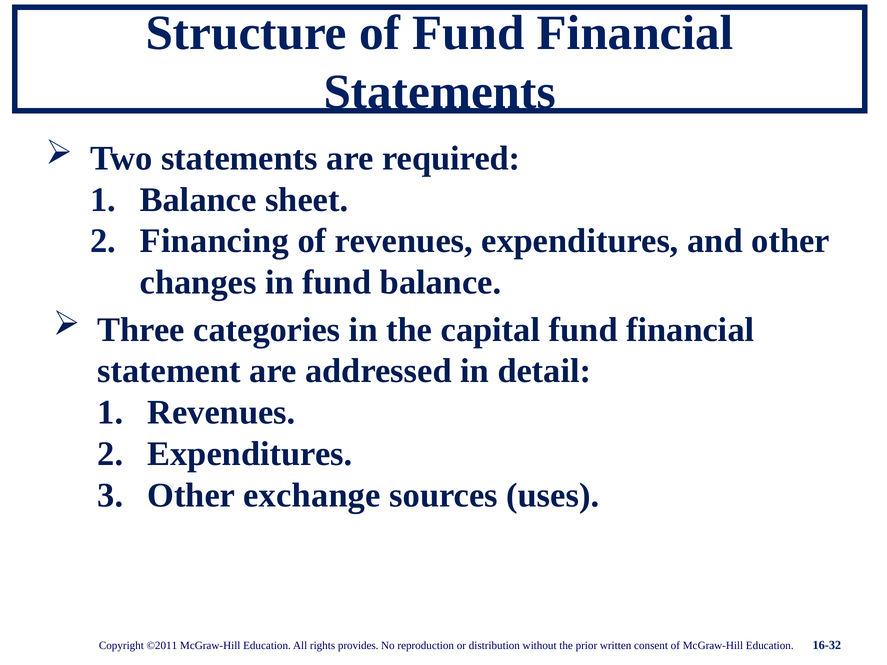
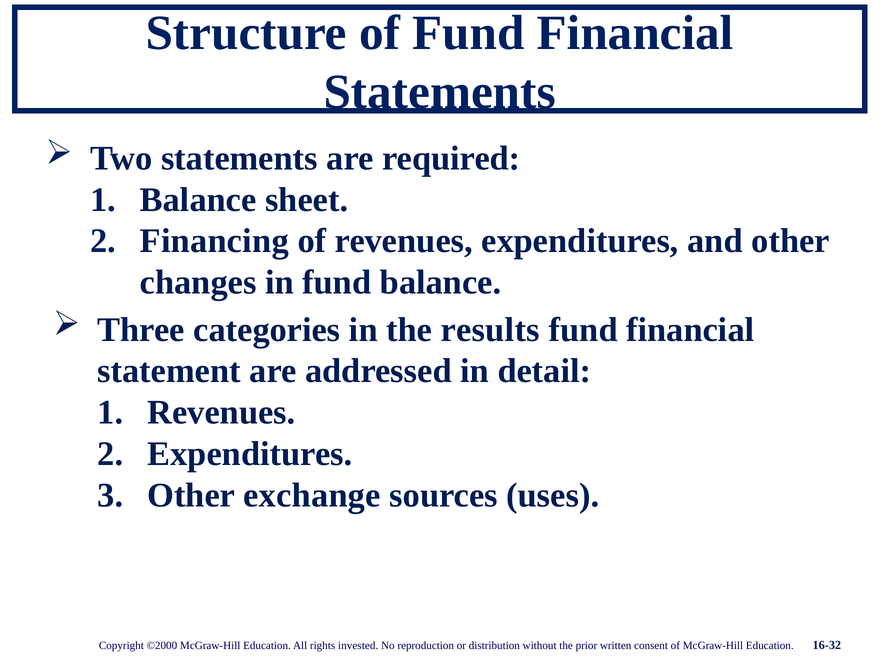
capital: capital -> results (490, 330)
©2011: ©2011 -> ©2000 (162, 646)
provides: provides -> invested (358, 646)
